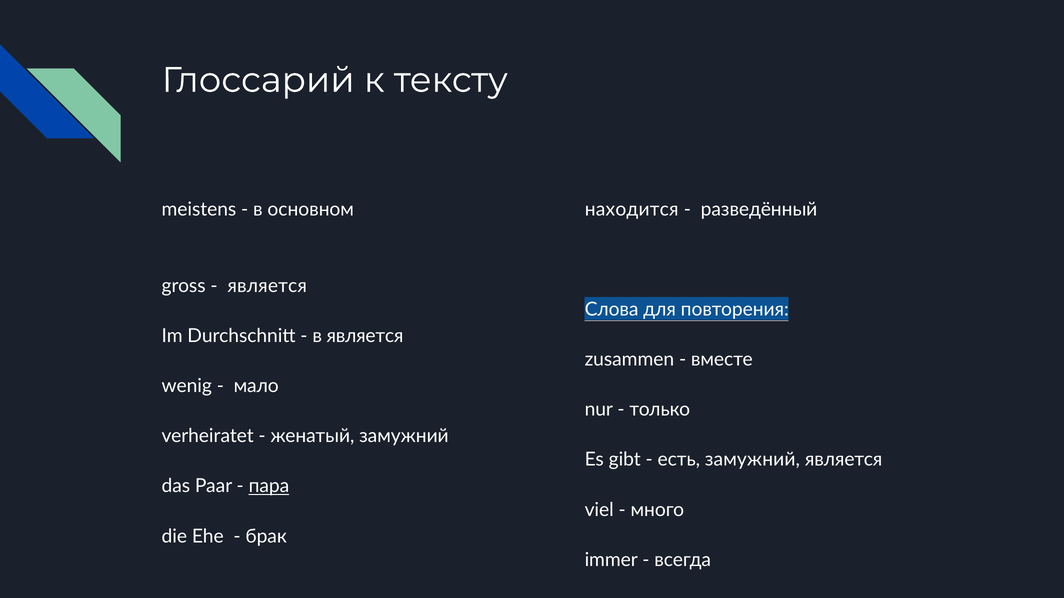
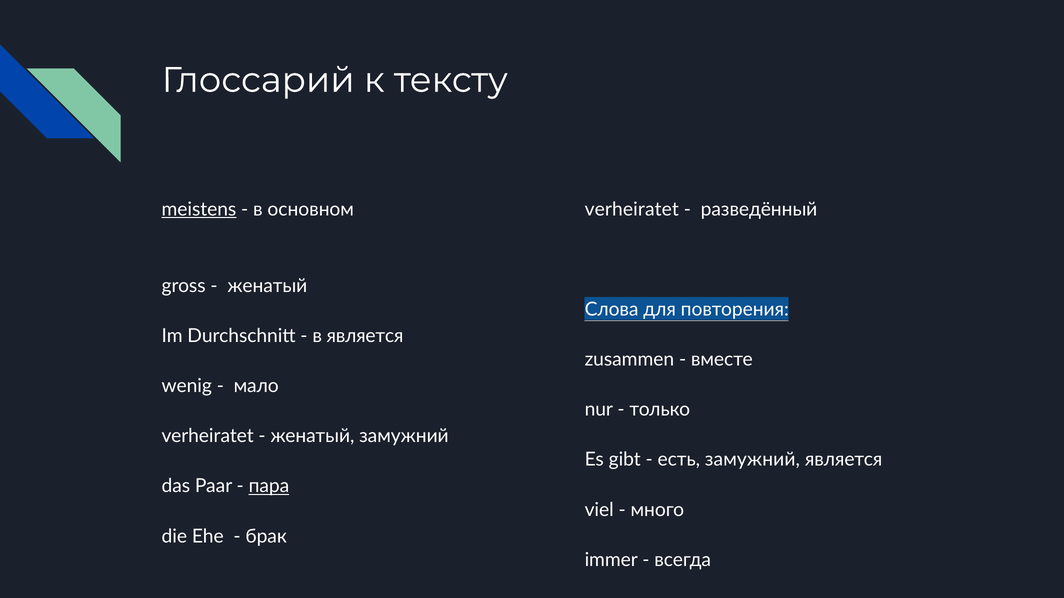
meistens underline: none -> present (199, 209)
находится: находится -> verheiratet (632, 209)
является: является -> женатый (267, 286)
